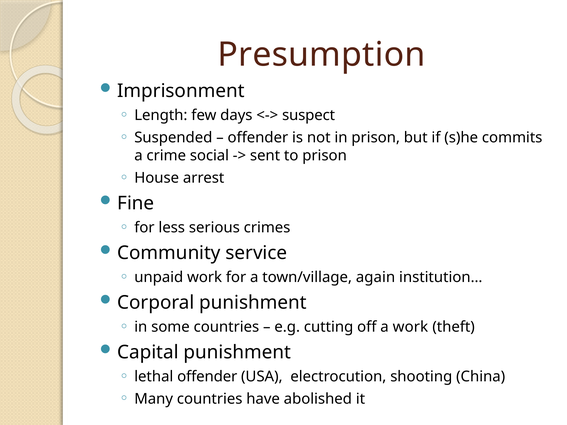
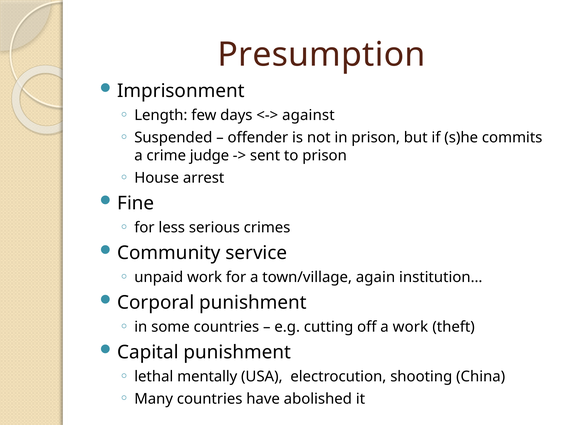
suspect: suspect -> against (308, 115)
social: social -> judge (209, 156)
lethal offender: offender -> mentally (207, 377)
